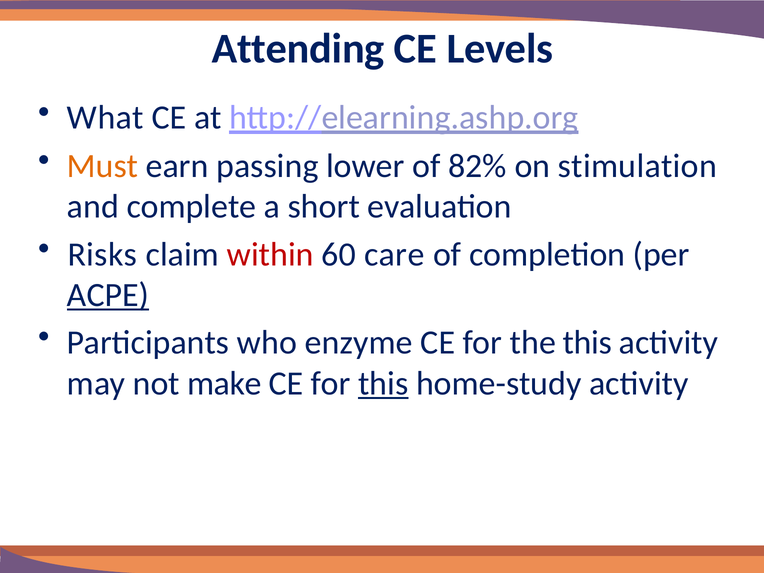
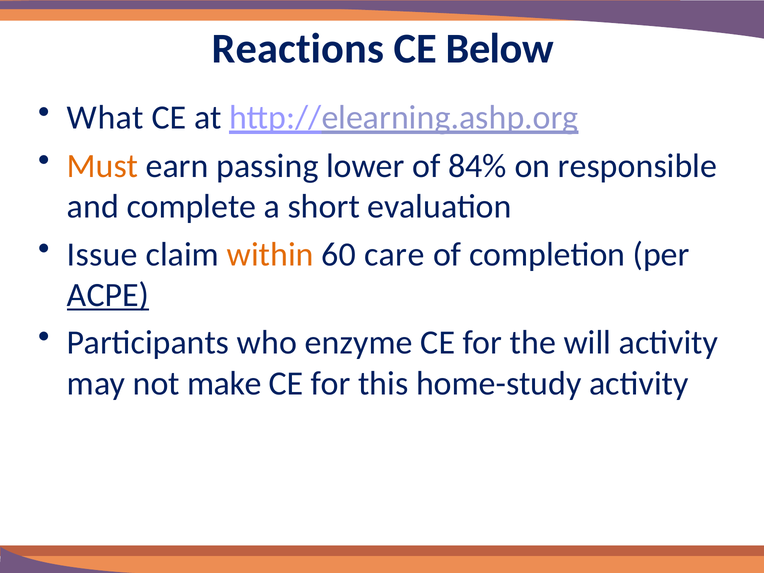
Attending: Attending -> Reactions (298, 49)
Levels: Levels -> Below (500, 49)
82%: 82% -> 84% (477, 166)
stimulation: stimulation -> responsible (638, 166)
Risks: Risks -> Issue (102, 254)
within colour: red -> orange (270, 254)
the this: this -> will (587, 343)
this underline: present -> none (383, 383)
